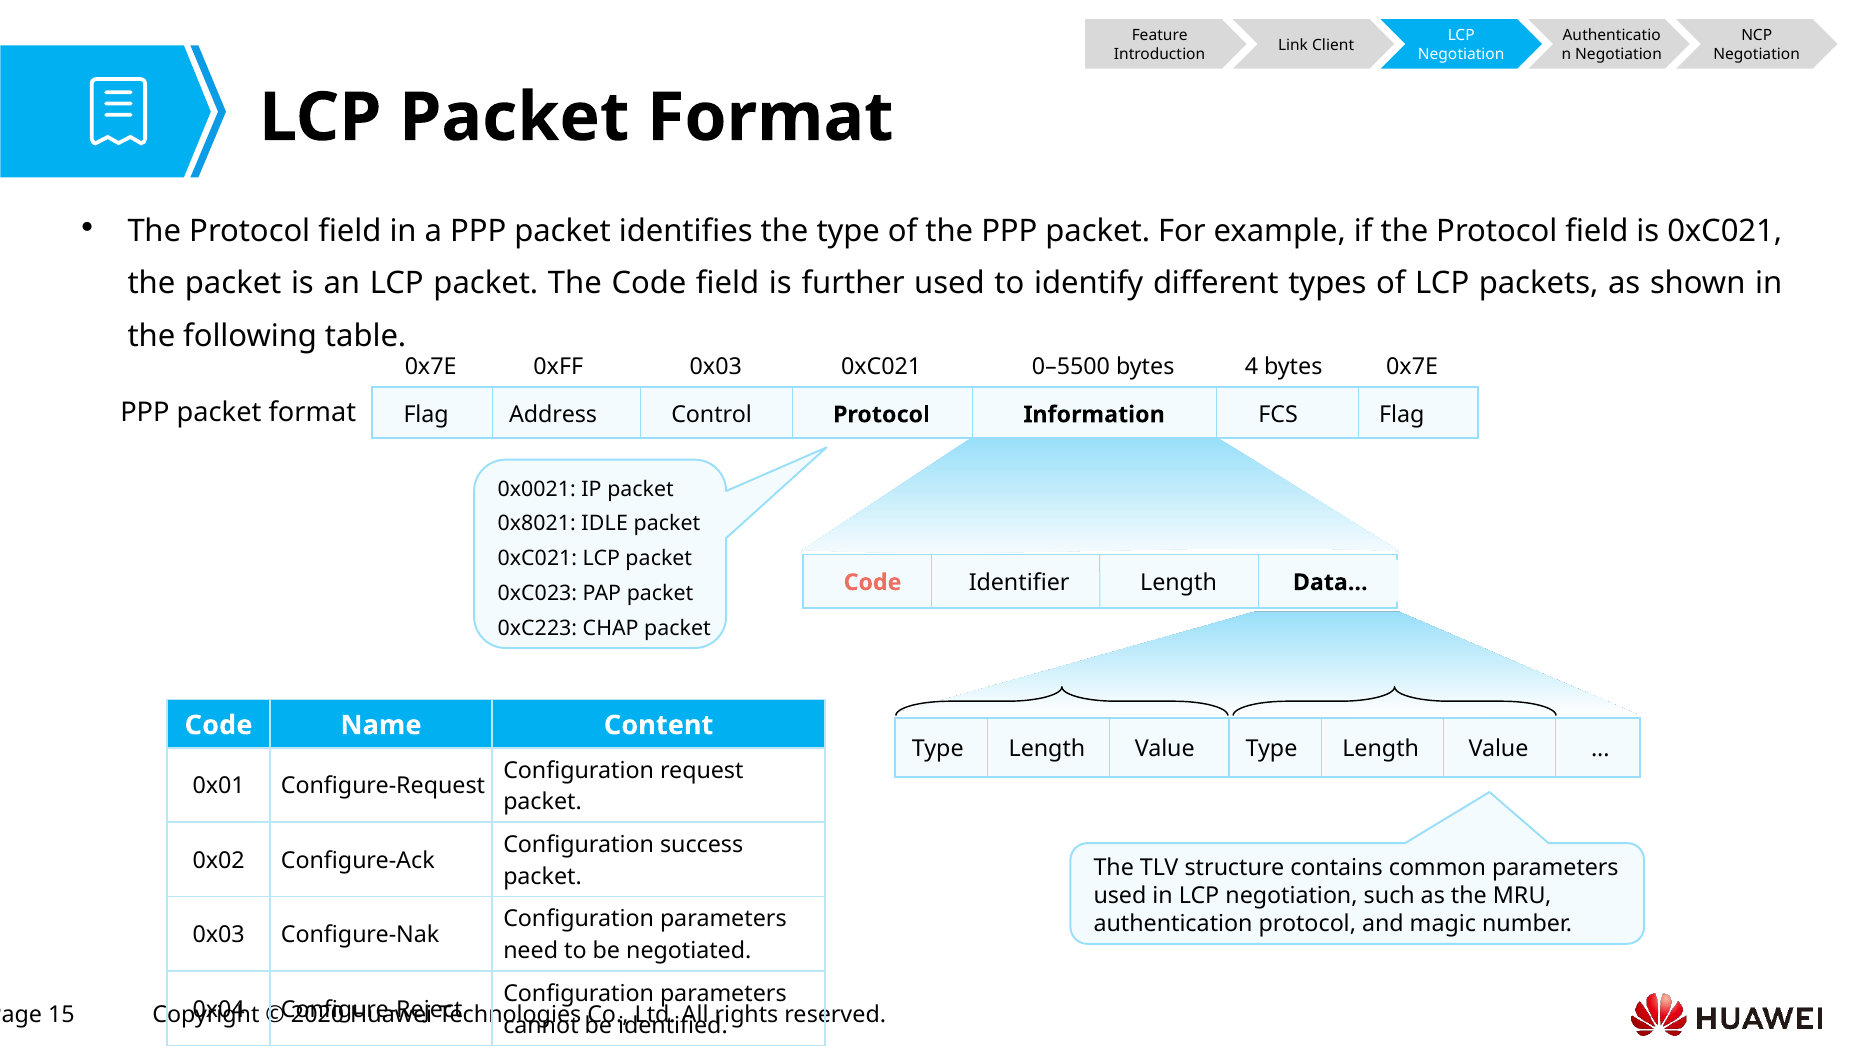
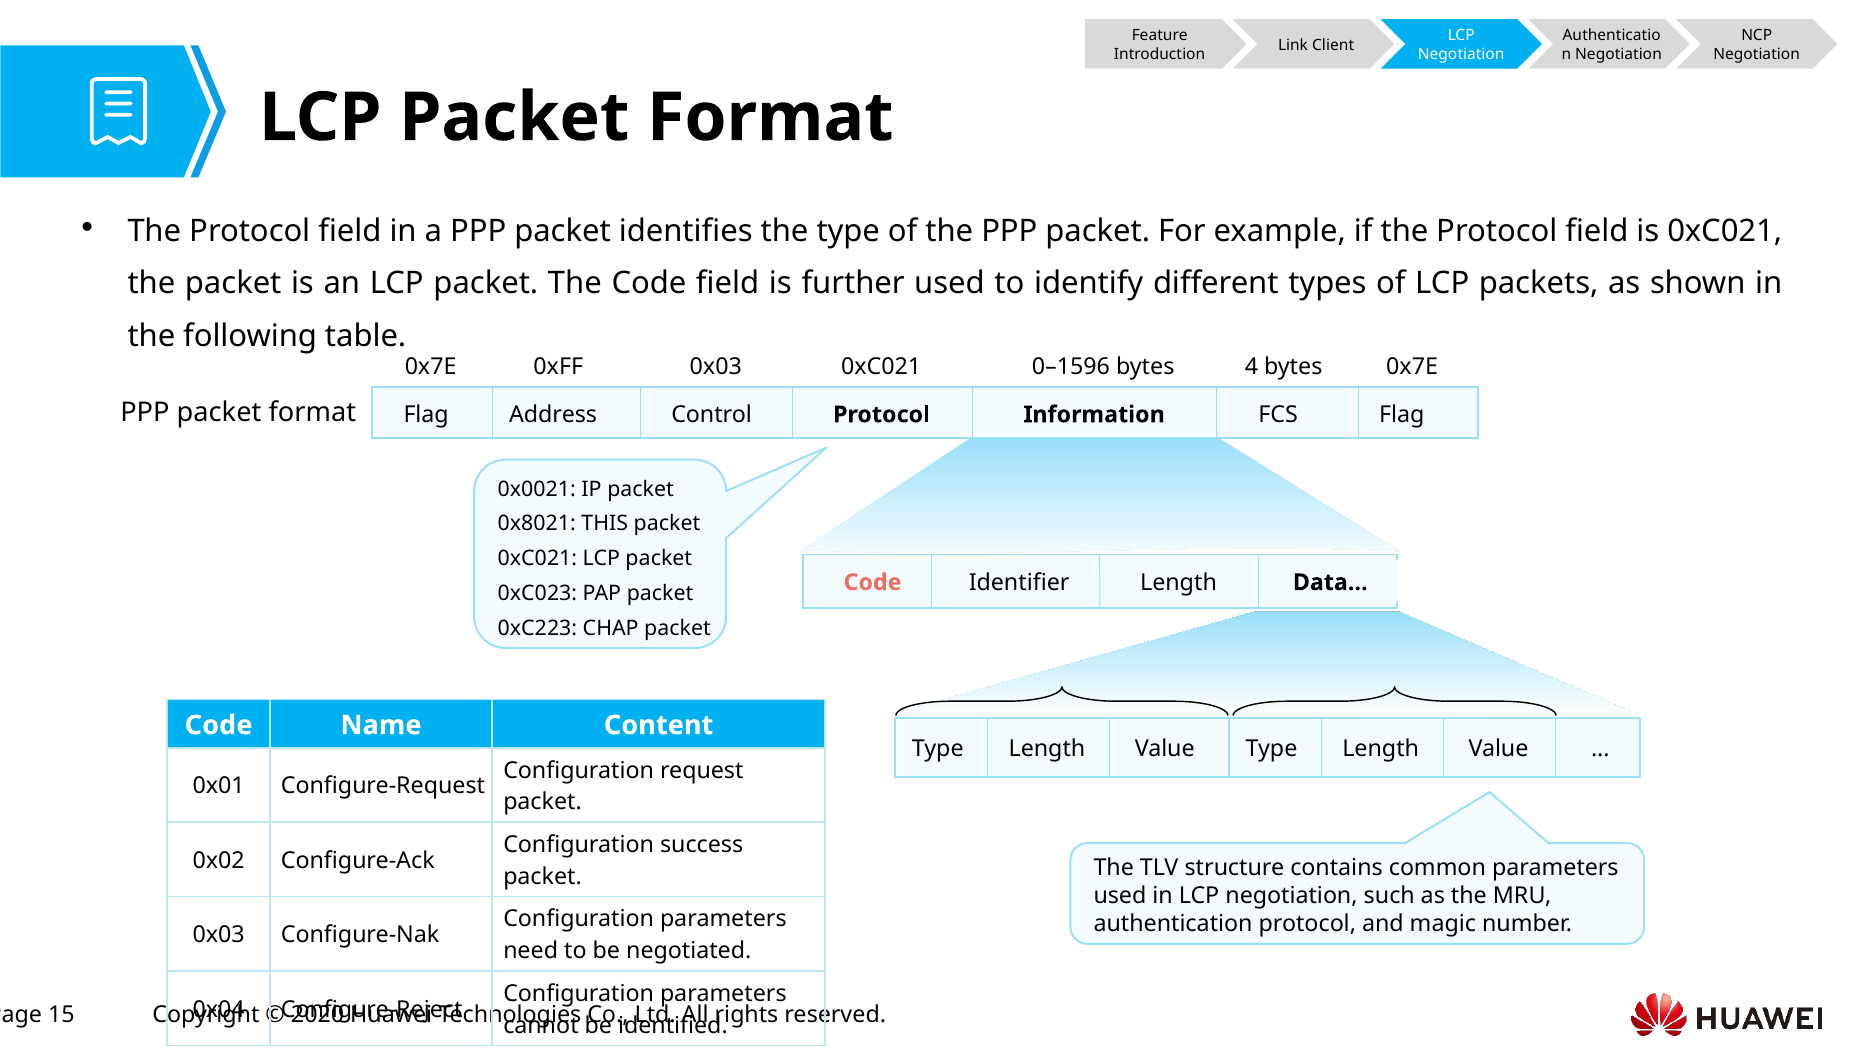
0–5500: 0–5500 -> 0–1596 (1071, 367)
IDLE: IDLE -> THIS (605, 524)
